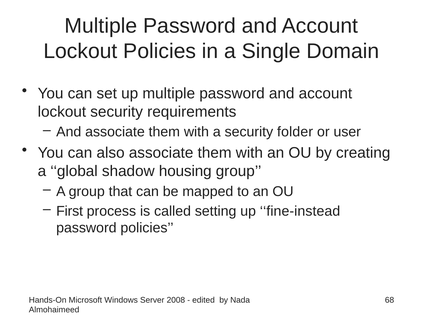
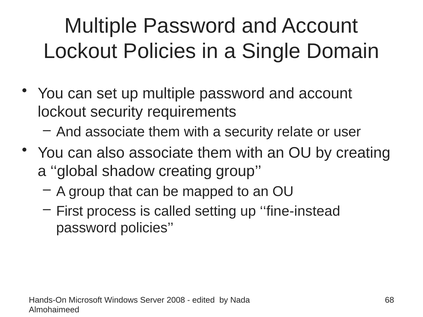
folder: folder -> relate (295, 132)
shadow housing: housing -> creating (185, 171)
